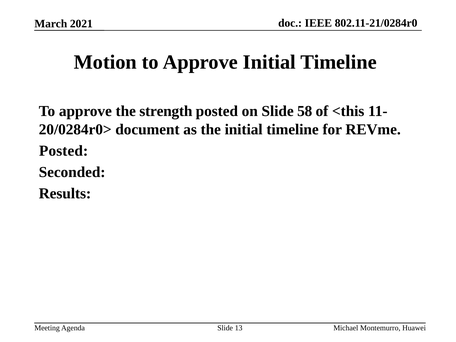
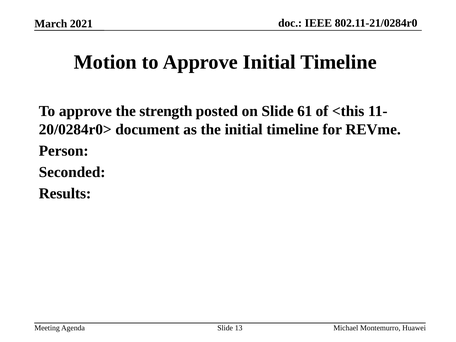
58: 58 -> 61 (305, 111)
Posted: Posted -> Person (64, 151)
